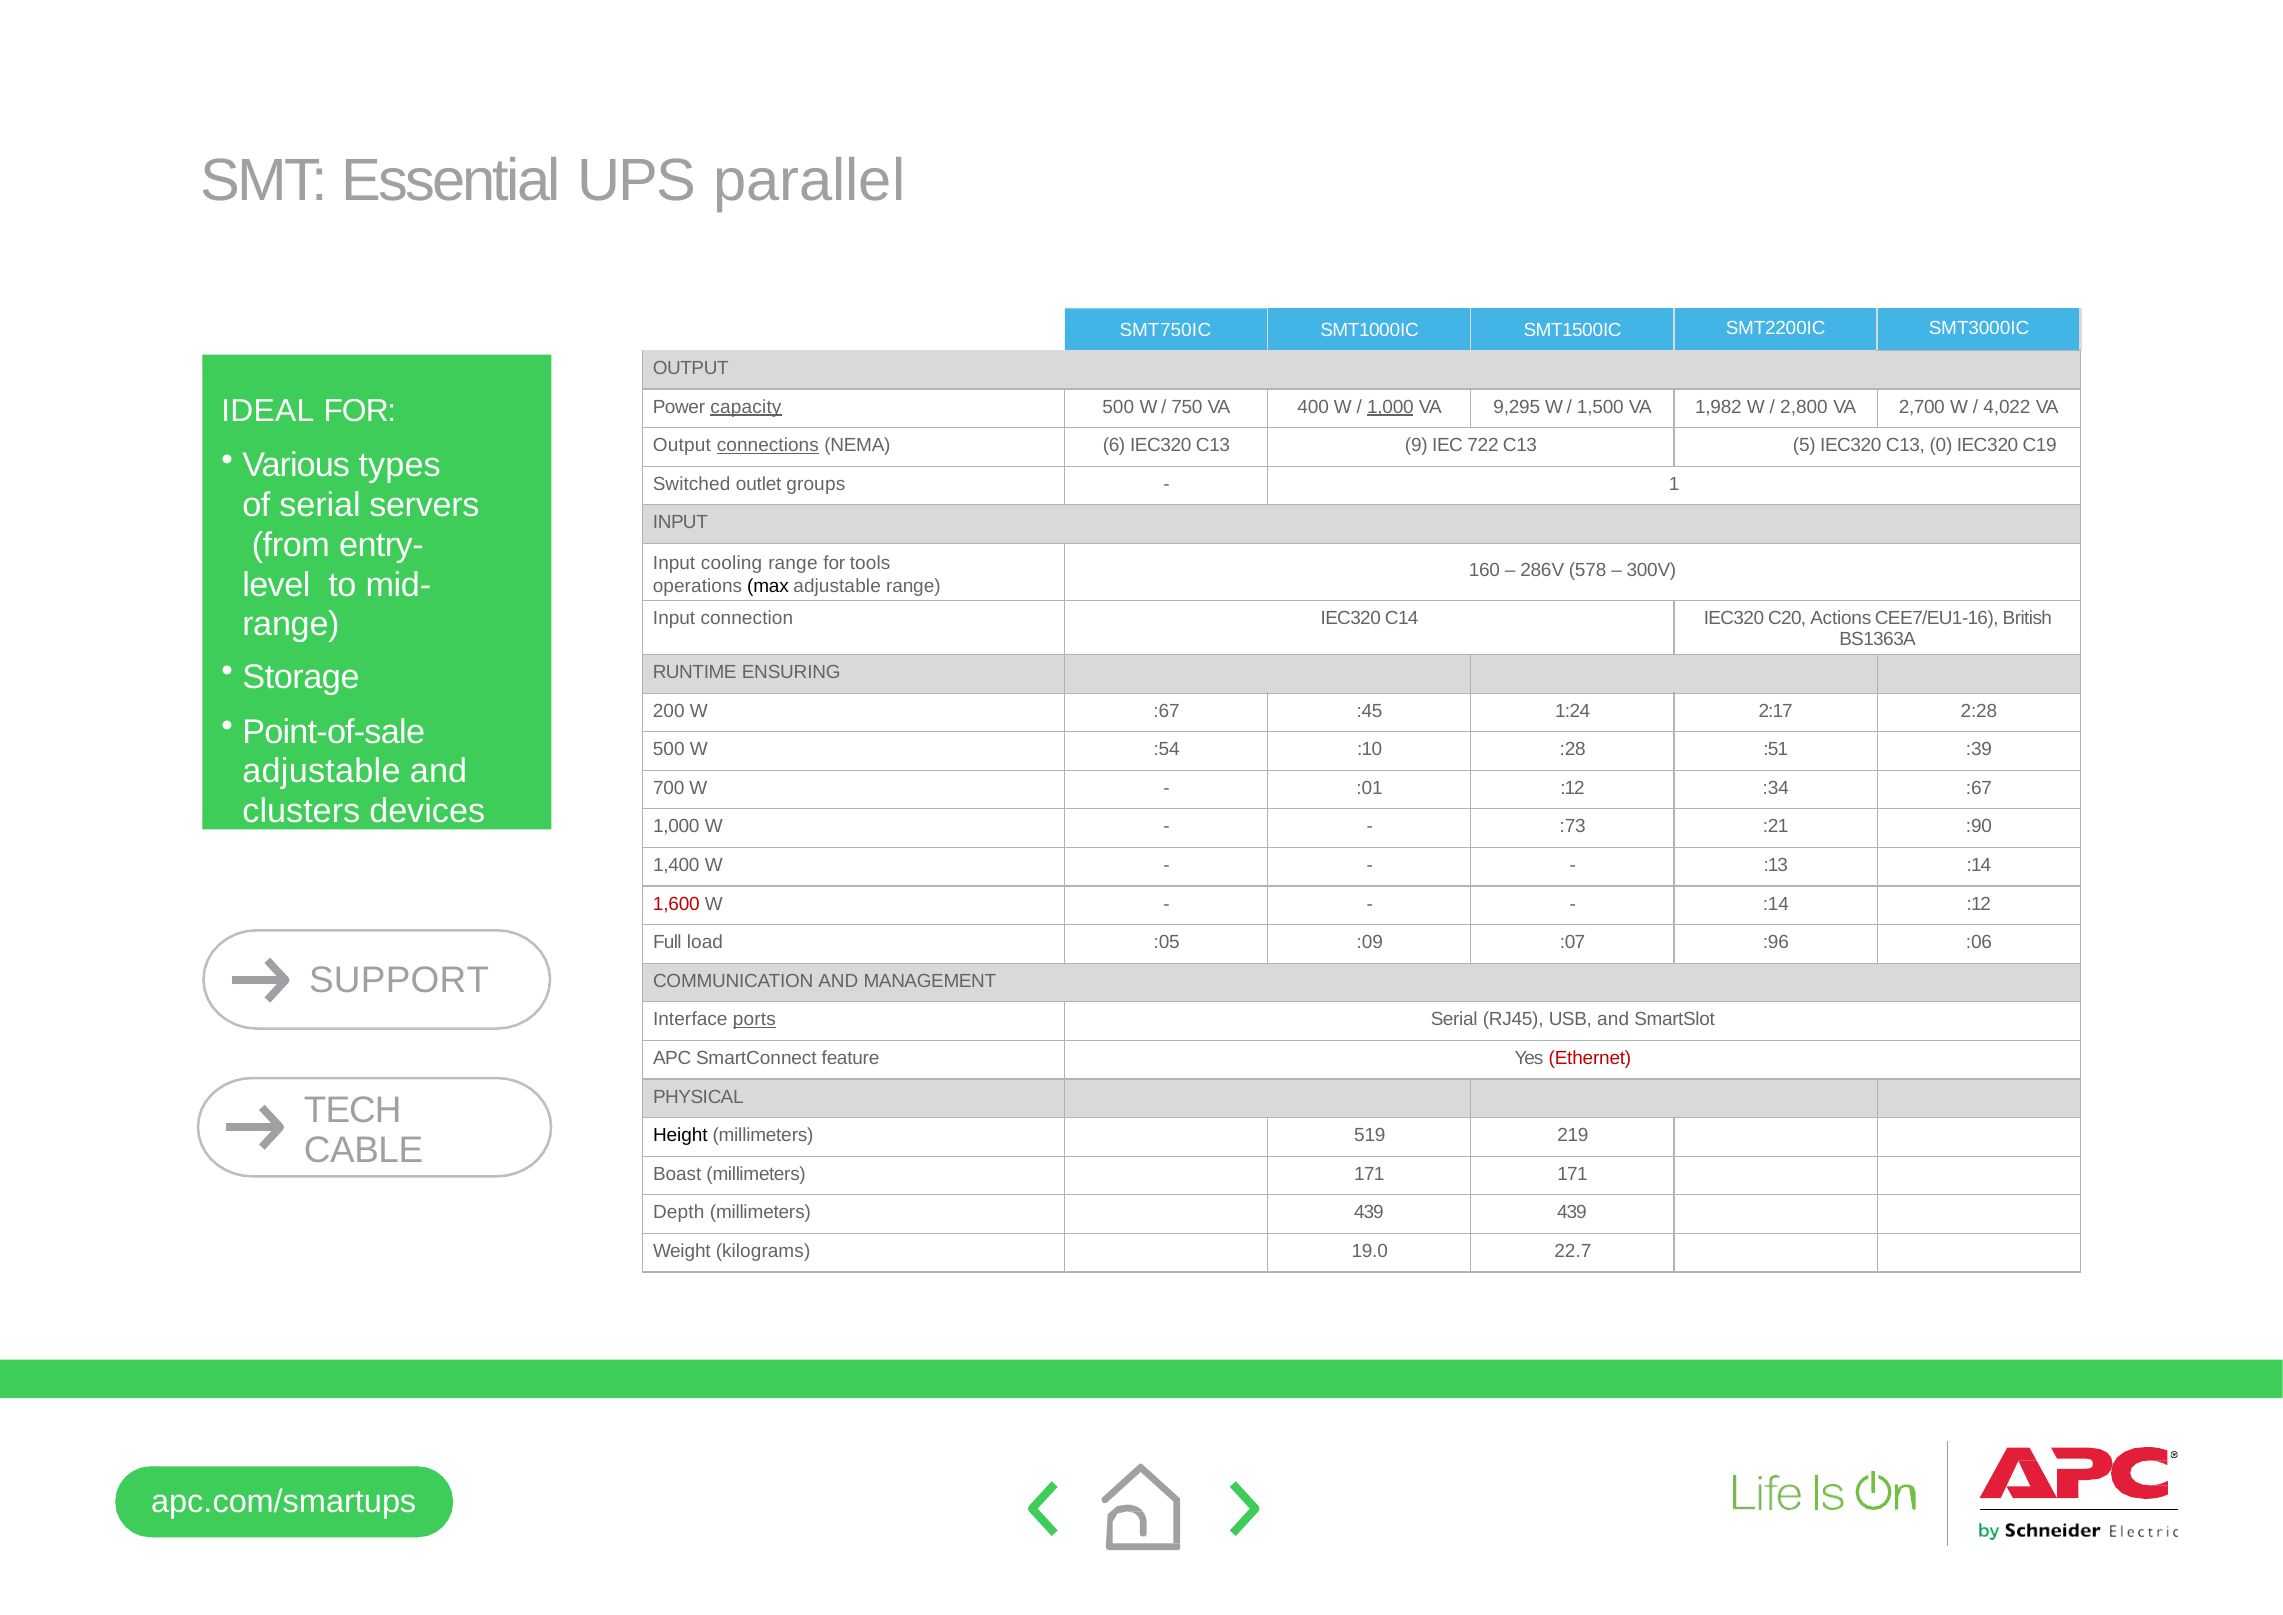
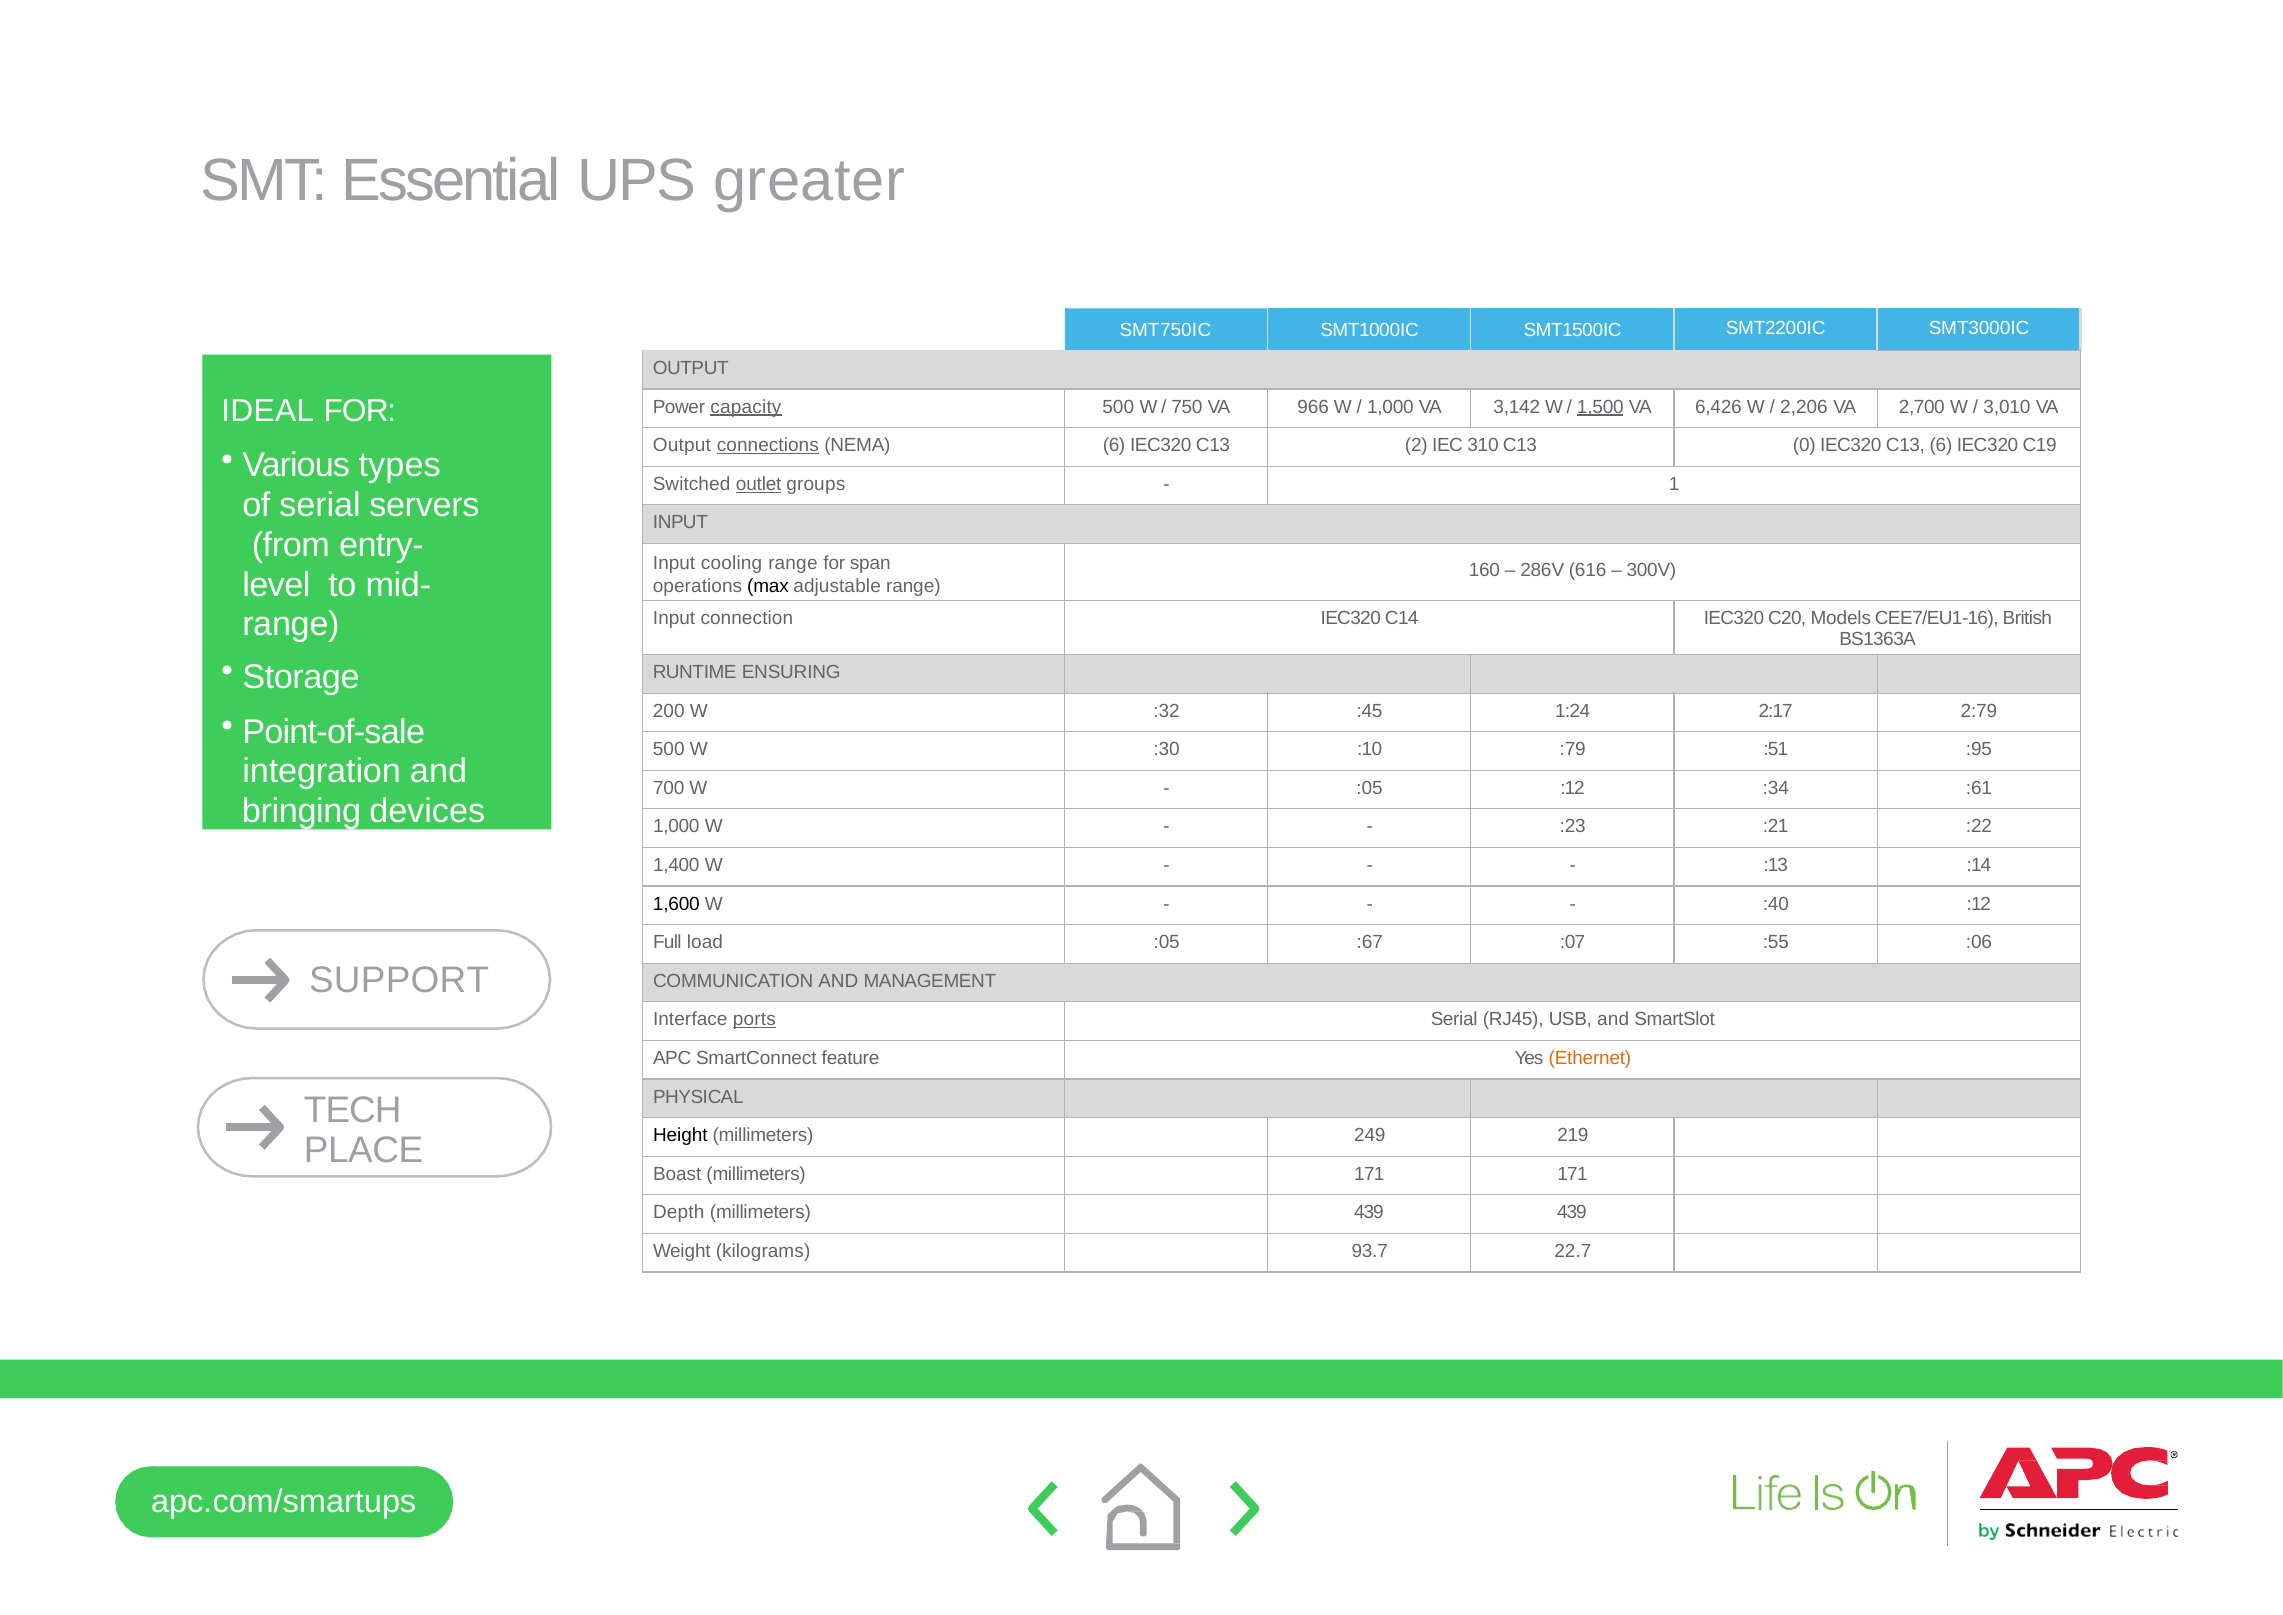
parallel: parallel -> greater (809, 181)
400: 400 -> 966 (1313, 407)
1,000 underline: present -> none (1390, 407)
9,295: 9,295 -> 3,142 (1517, 407)
1,500 underline: none -> present (1600, 407)
1,982: 1,982 -> 6,426 (1718, 407)
2,800: 2,800 -> 2,206 (1804, 407)
4,022: 4,022 -> 3,010 (2007, 407)
9: 9 -> 2 (1416, 445)
722: 722 -> 310 (1483, 445)
5: 5 -> 0 (1804, 445)
C13 0: 0 -> 6 (1941, 445)
outlet underline: none -> present (759, 484)
tools: tools -> span (870, 563)
578: 578 -> 616 (1588, 570)
Actions: Actions -> Models (1841, 618)
W :67: :67 -> :32 (1167, 711)
2:28: 2:28 -> 2:79 (1979, 711)
:54: :54 -> :30 (1167, 749)
:28: :28 -> :79 (1573, 749)
:39: :39 -> :95 (1979, 749)
adjustable: adjustable -> integration (322, 771)
:01: :01 -> :05 (1370, 788)
:34 :67: :67 -> :61 (1979, 788)
clusters: clusters -> bringing (302, 811)
:73: :73 -> :23 (1573, 826)
:90: :90 -> :22 (1979, 826)
1,600 colour: red -> black (676, 904)
:14: :14 -> :40 (1776, 904)
:09: :09 -> :67 (1370, 942)
:96: :96 -> :55 (1776, 942)
Ethernet colour: red -> orange (1590, 1058)
519: 519 -> 249 (1370, 1135)
CABLE: CABLE -> PLACE (363, 1150)
19.0: 19.0 -> 93.7 (1370, 1251)
